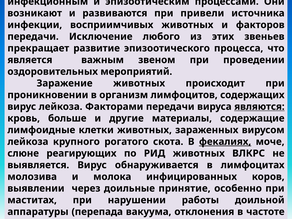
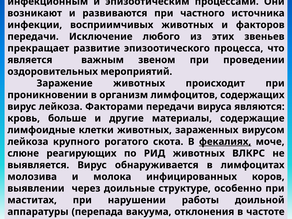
привели: привели -> частного (202, 13)
являются underline: present -> none (259, 107)
принятие: принятие -> структуре (185, 188)
